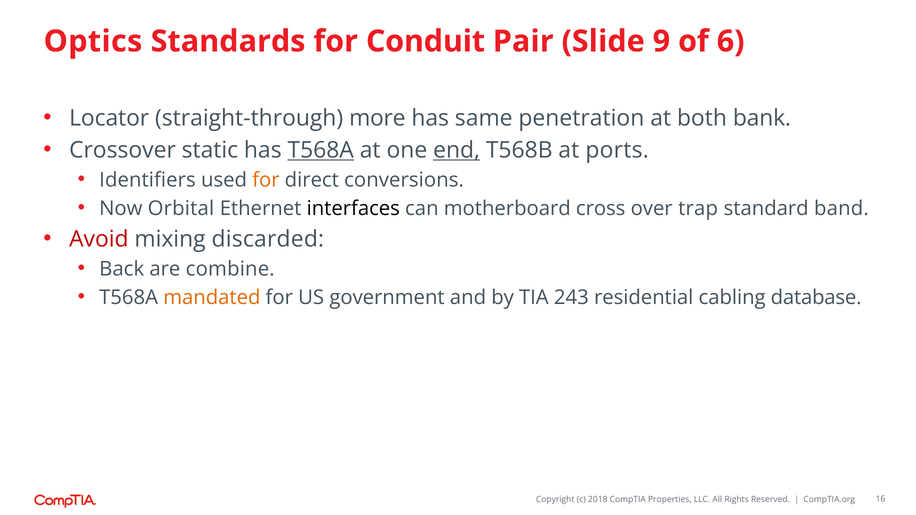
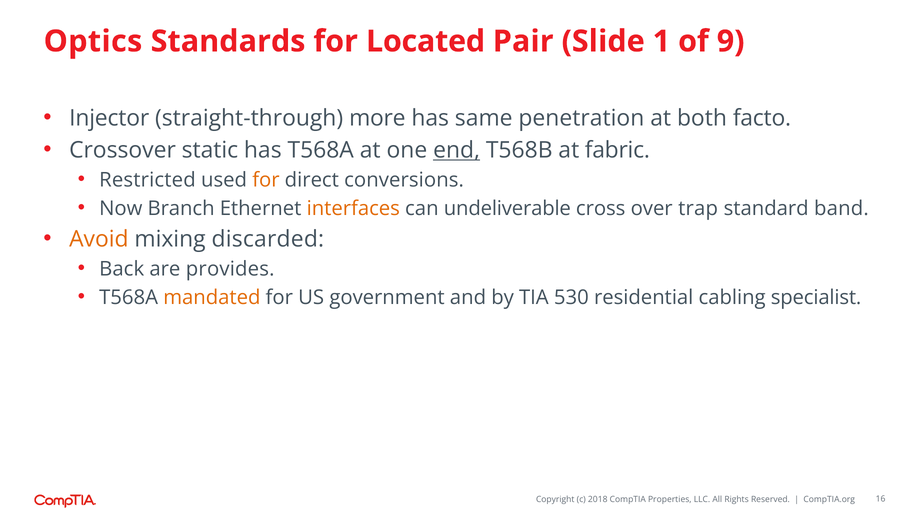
Conduit: Conduit -> Located (426, 41)
9: 9 -> 1 (661, 41)
6: 6 -> 9 (731, 41)
Locator: Locator -> Injector (109, 118)
bank: bank -> facto (762, 118)
T568A underline: present -> none (321, 150)
ports: ports -> fabric (617, 150)
Identifiers: Identifiers -> Restricted (147, 180)
Orbital: Orbital -> Branch (181, 209)
interfaces colour: black -> orange (353, 209)
motherboard: motherboard -> undeliverable (507, 209)
Avoid colour: red -> orange (99, 239)
combine: combine -> provides (230, 269)
243: 243 -> 530 (571, 298)
database: database -> specialist (816, 298)
